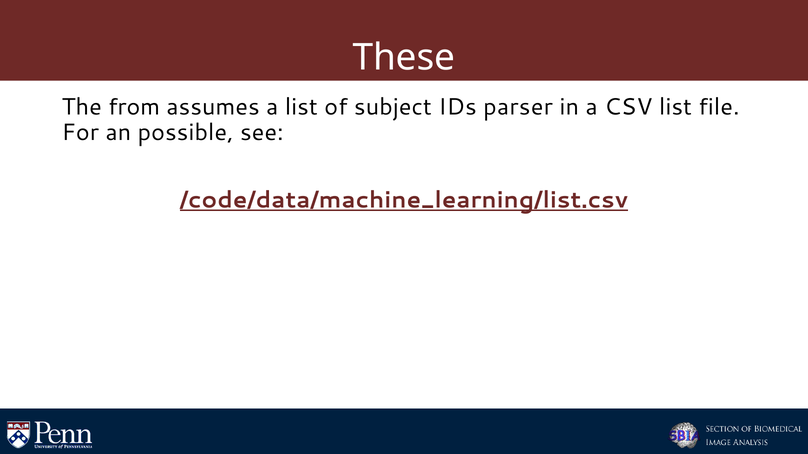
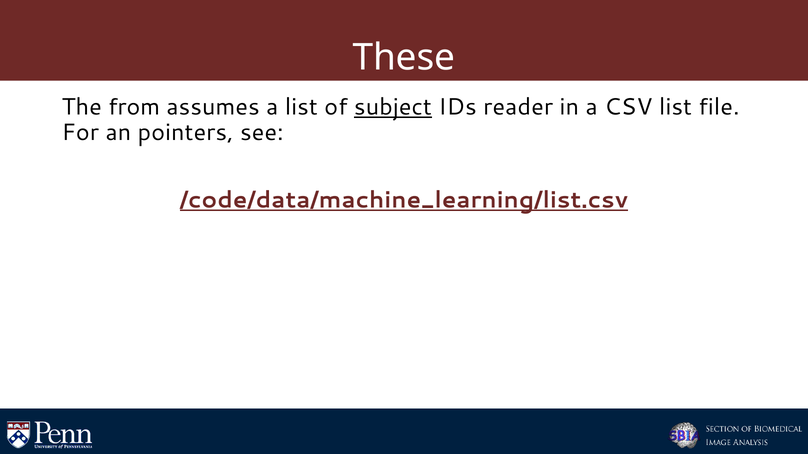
subject underline: none -> present (393, 107)
parser: parser -> reader (518, 107)
possible: possible -> pointers (186, 133)
